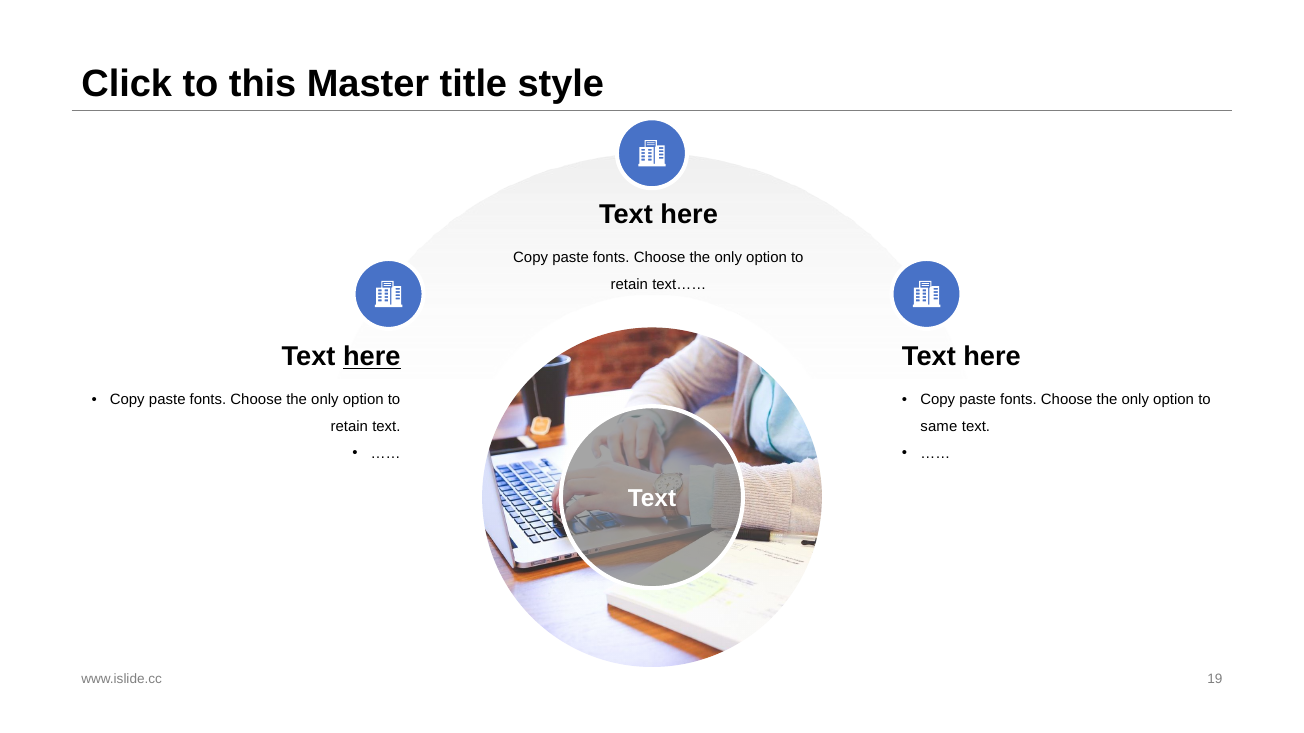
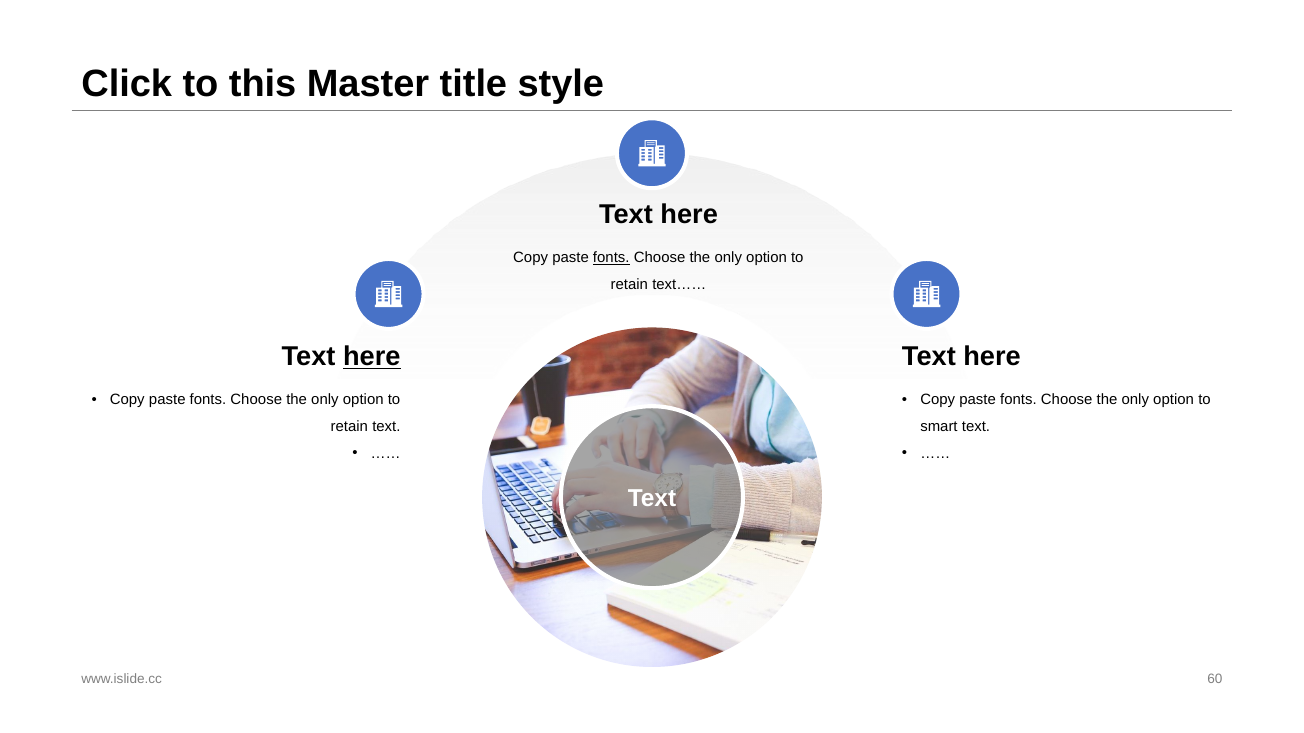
fonts underline: none -> present (611, 258)
same: same -> smart (939, 427)
19: 19 -> 60 (1215, 679)
